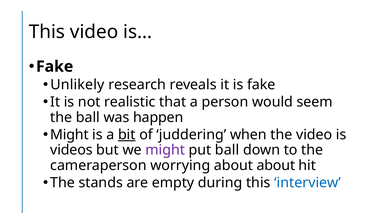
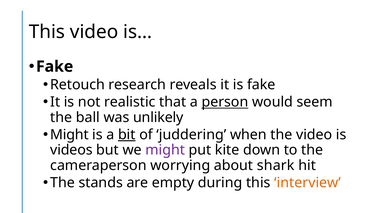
Unlikely: Unlikely -> Retouch (78, 85)
person underline: none -> present (225, 102)
happen: happen -> unlikely (158, 117)
put ball: ball -> kite (227, 150)
about about: about -> shark (276, 165)
interview colour: blue -> orange (308, 183)
